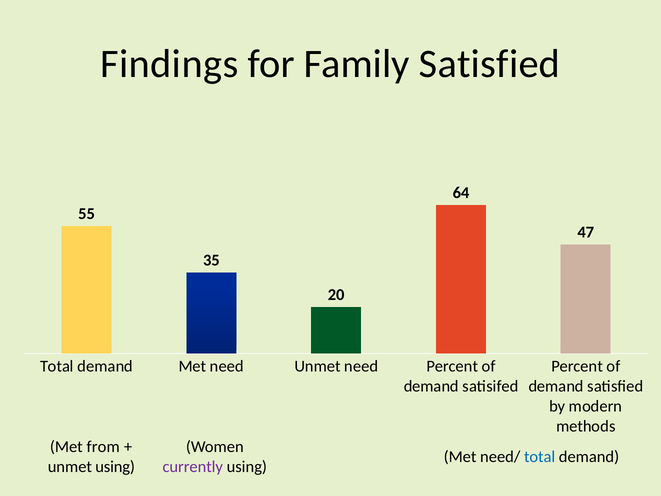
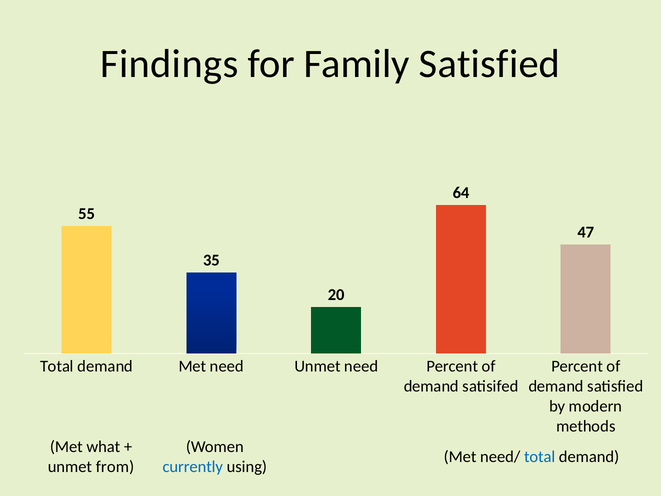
from: from -> what (103, 447)
unmet using: using -> from (115, 467)
currently colour: purple -> blue (193, 467)
